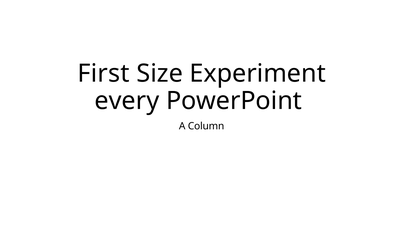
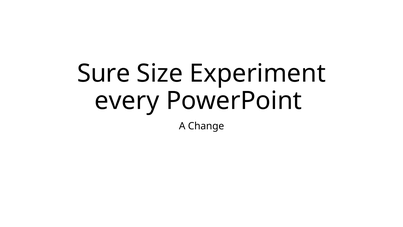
First: First -> Sure (104, 74)
Column: Column -> Change (206, 126)
